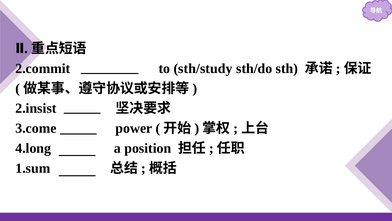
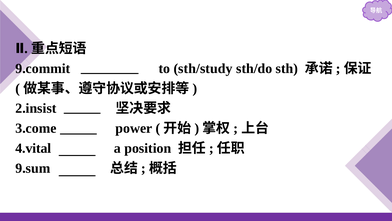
2.commit: 2.commit -> 9.commit (43, 68)
4.long: 4.long -> 4.vital (33, 148)
1.sum: 1.sum -> 9.sum (33, 168)
